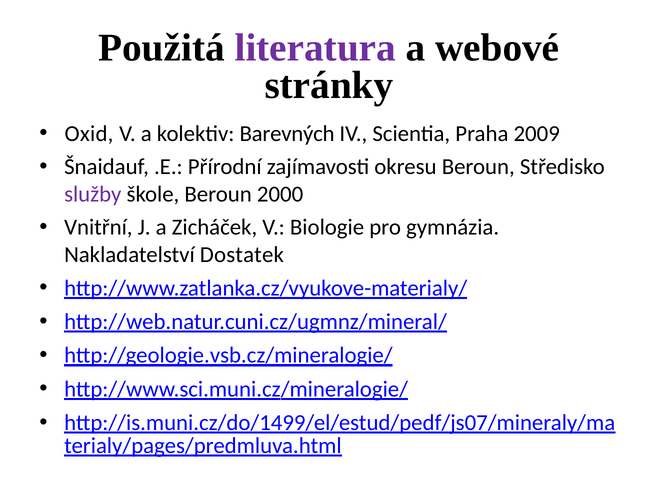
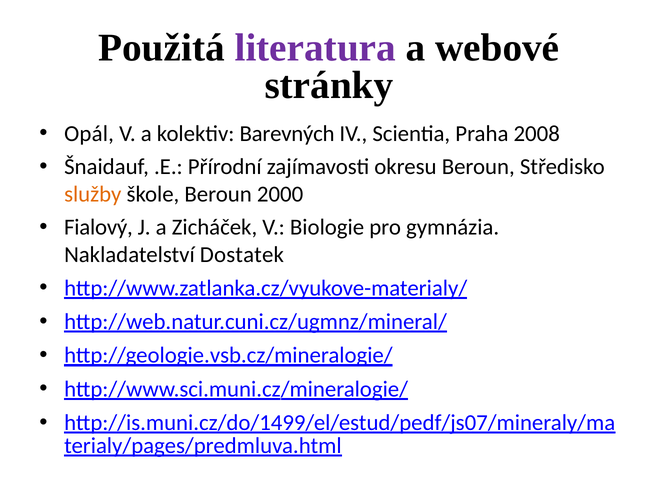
Oxid: Oxid -> Opál (89, 134)
2009: 2009 -> 2008 (537, 134)
služby colour: purple -> orange (93, 194)
Vnitřní: Vnitřní -> Fialový (98, 228)
